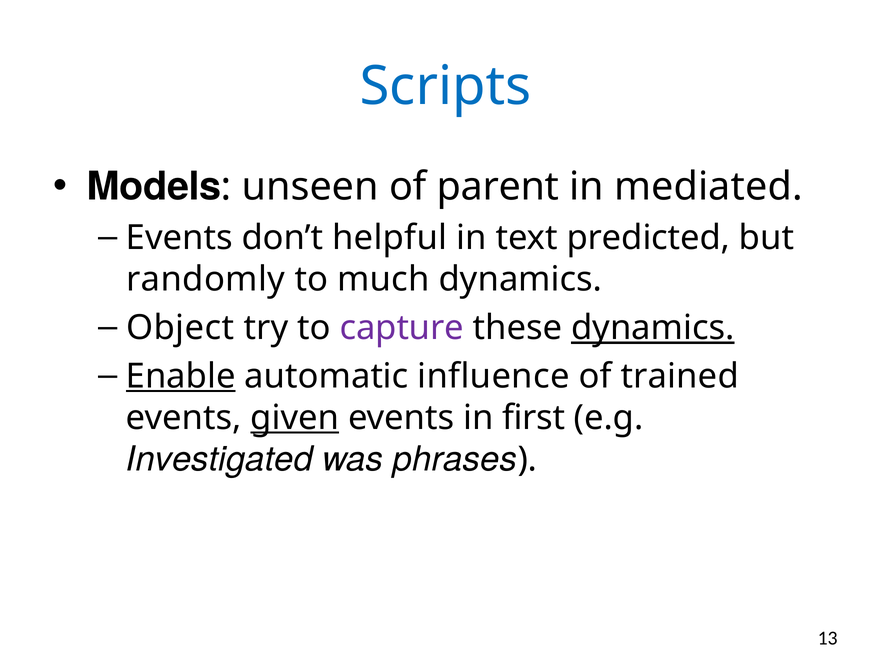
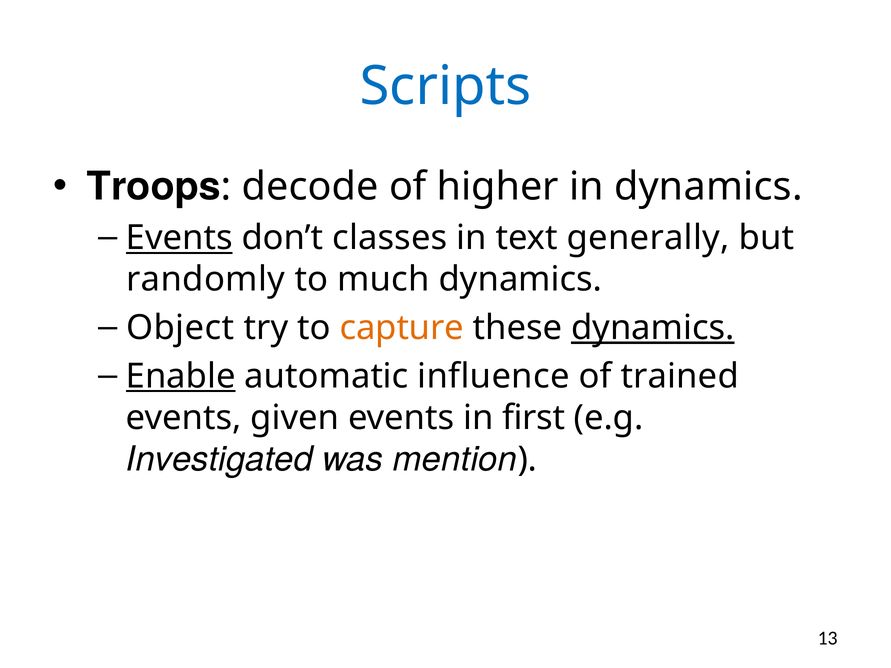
Models: Models -> Troops (154, 187)
unseen: unseen -> decode (310, 187)
parent: parent -> higher (498, 187)
in mediated: mediated -> dynamics (708, 187)
Events underline: none -> present (179, 238)
helpful: helpful -> classes (390, 238)
predicted: predicted -> generally (648, 238)
capture colour: purple -> orange (402, 328)
given underline: present -> none (295, 418)
phrases: phrases -> mention (455, 459)
